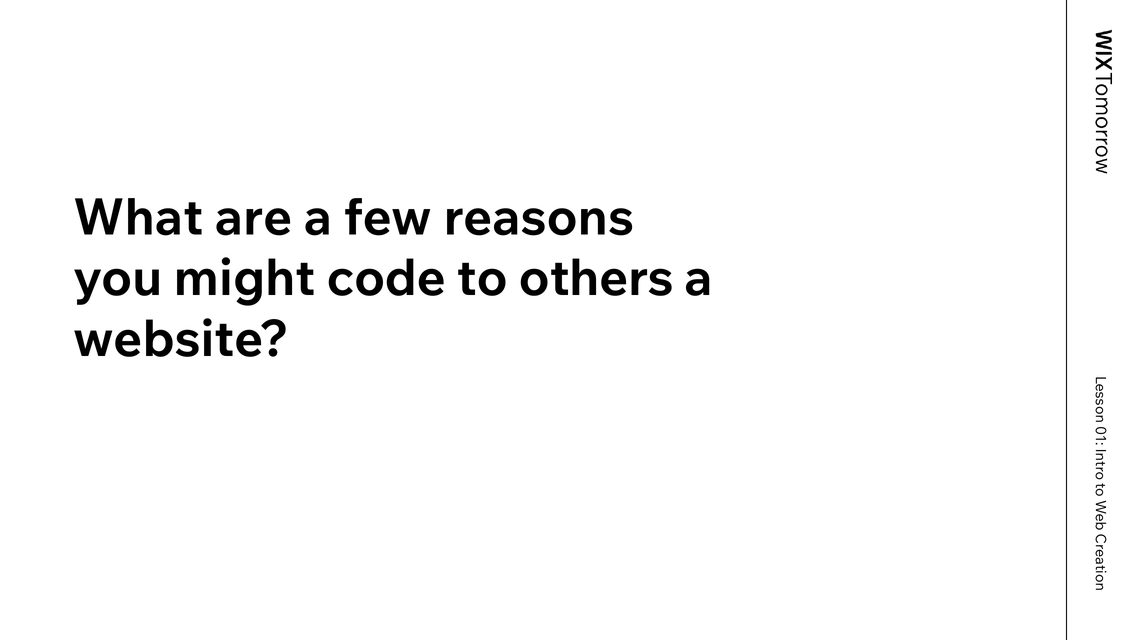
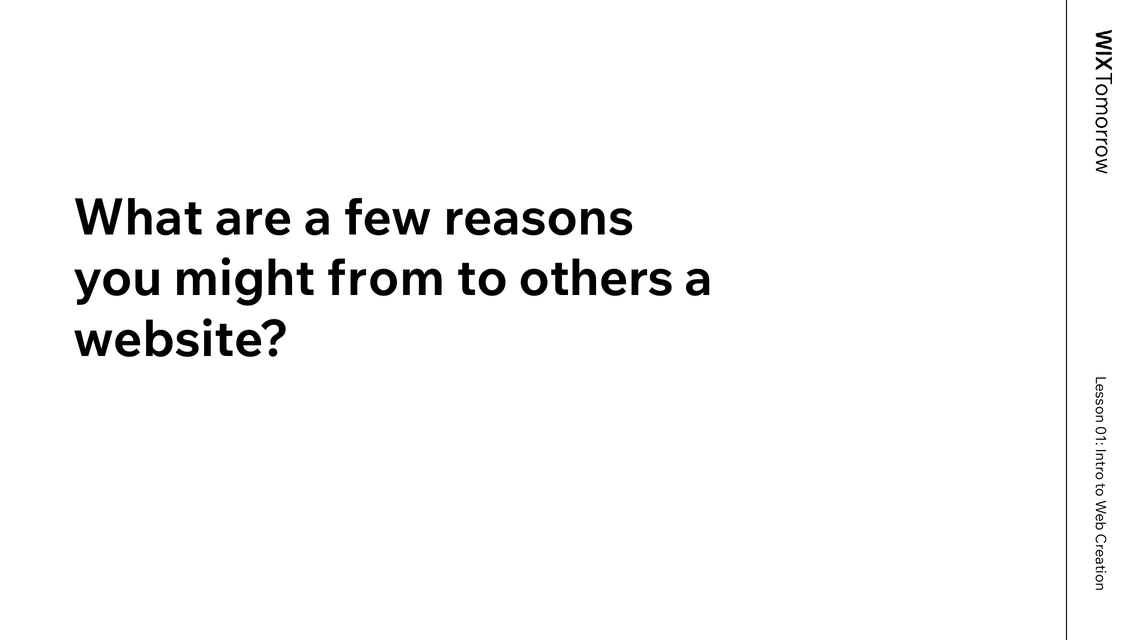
code: code -> from (386, 279)
